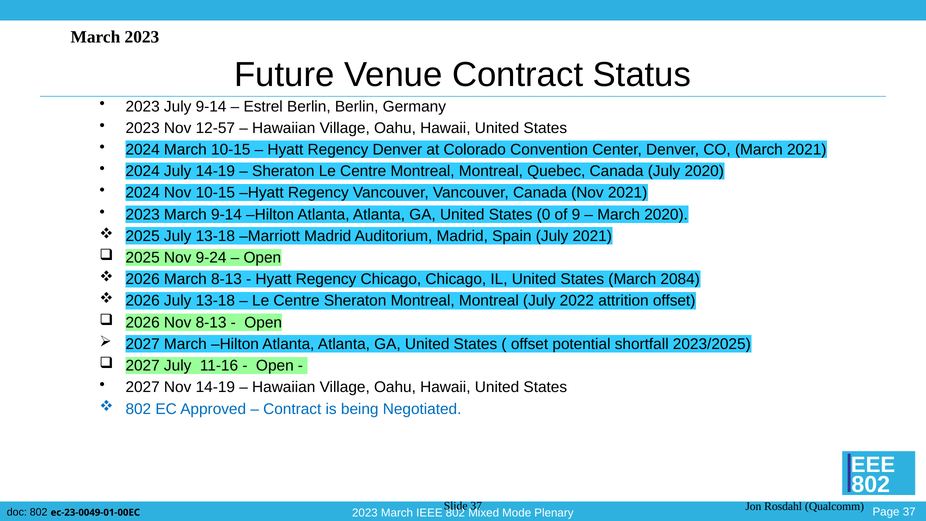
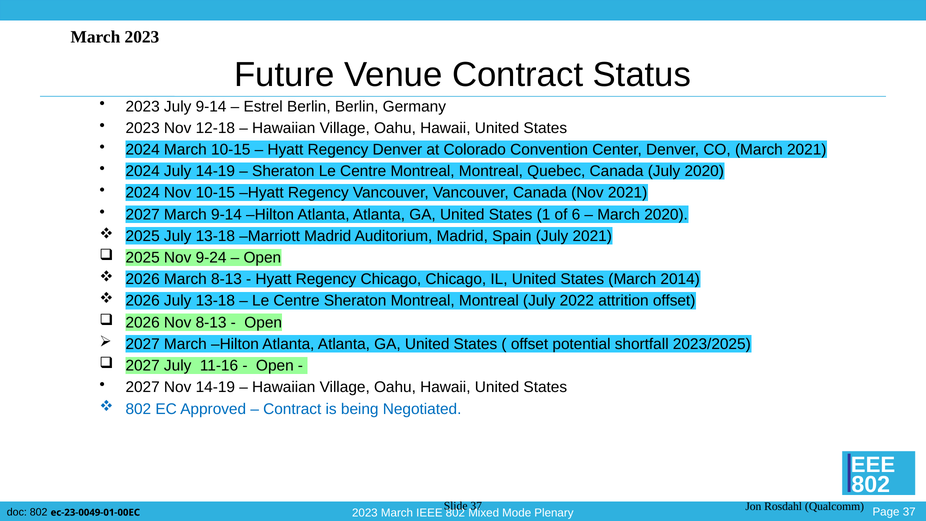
12-57: 12-57 -> 12-18 (215, 128)
2023: 2023 -> 2027 (143, 214)
0: 0 -> 1 (543, 214)
9: 9 -> 6 (576, 214)
2084: 2084 -> 2014 (680, 279)
